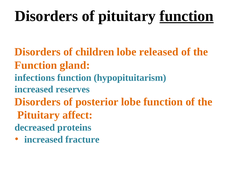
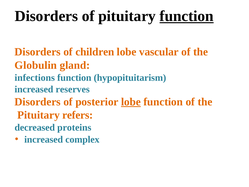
released: released -> vascular (159, 52)
Function: Function -> Globulin (36, 65)
lobe underline: none -> present (131, 102)
affect: affect -> refers (78, 115)
fracture: fracture -> complex (82, 139)
